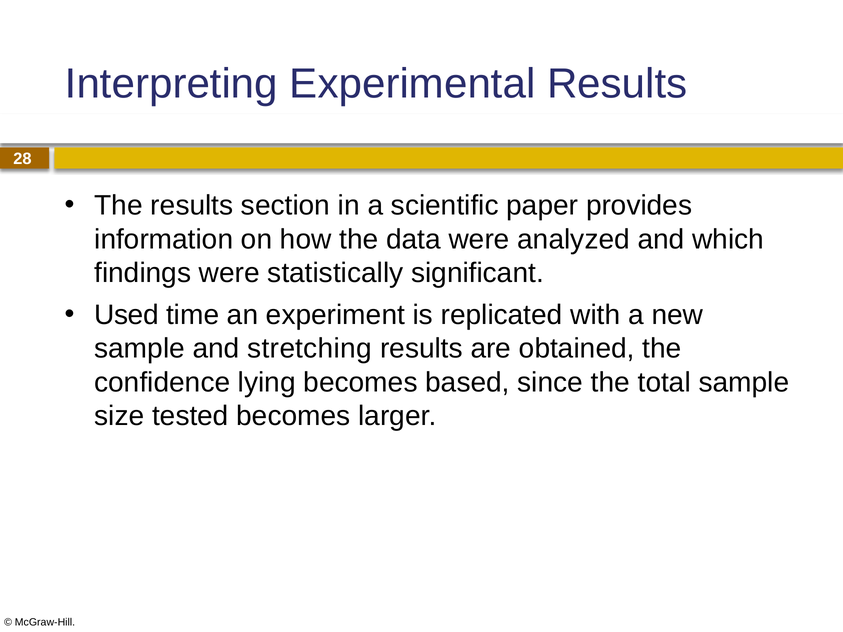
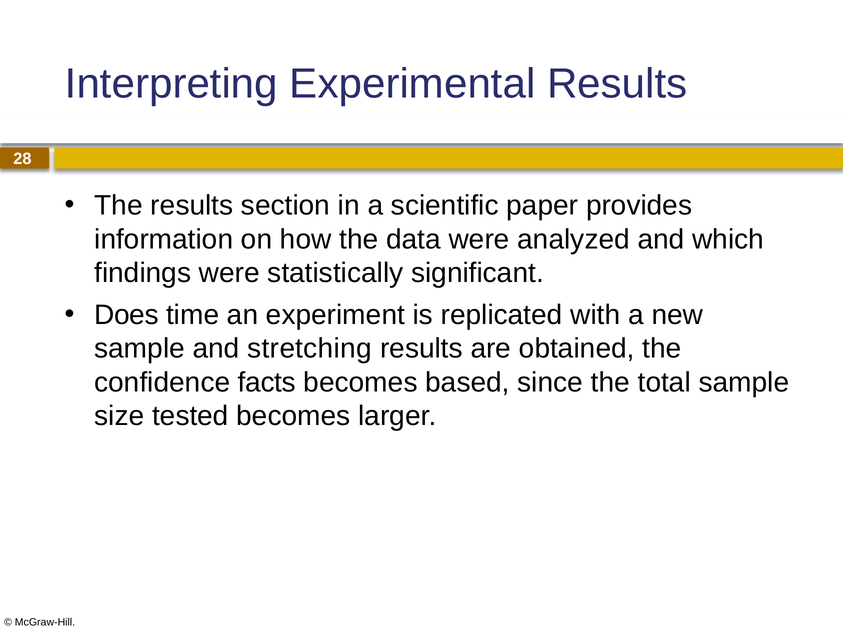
Used: Used -> Does (126, 315)
lying: lying -> facts (267, 382)
